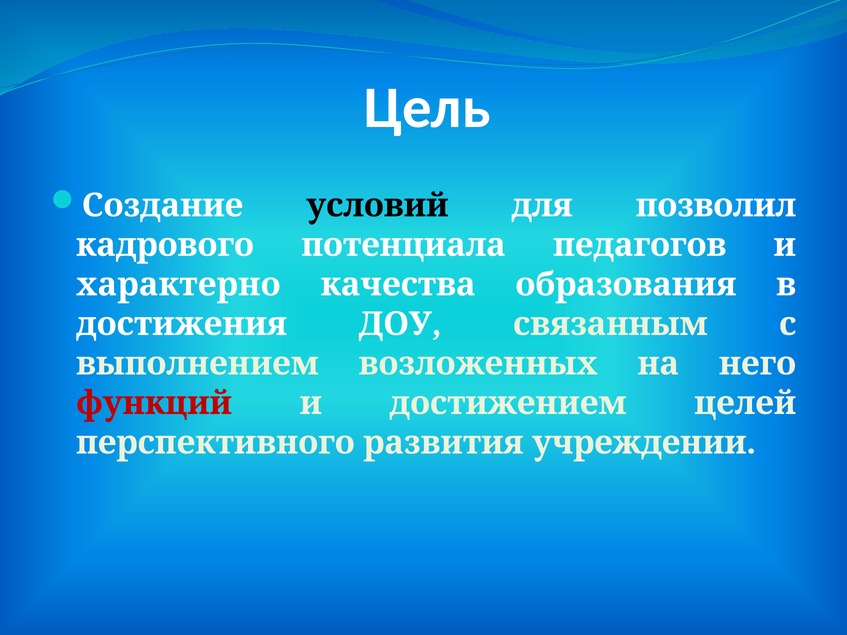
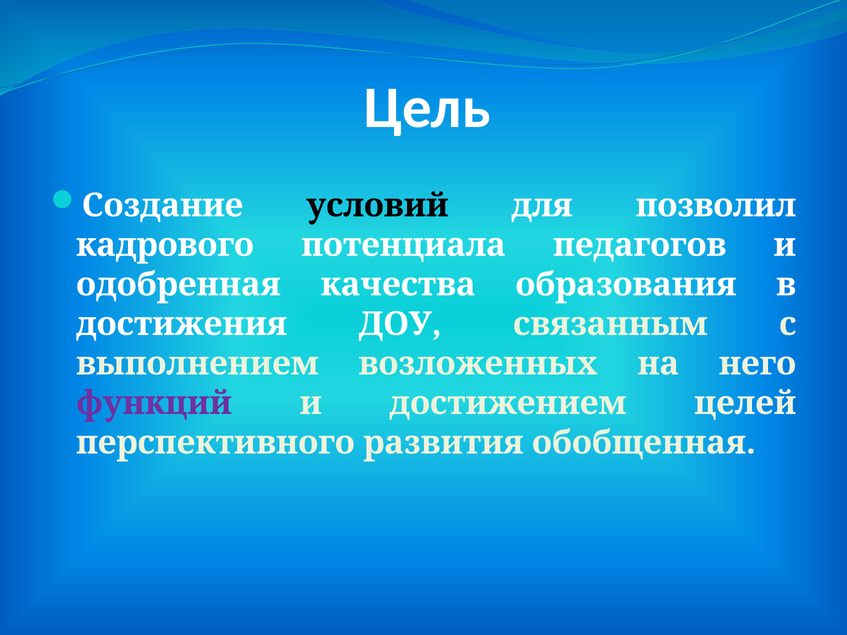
характерно: характерно -> одобренная (178, 285)
функций colour: red -> purple (154, 403)
учреждении: учреждении -> обобщенная (644, 443)
